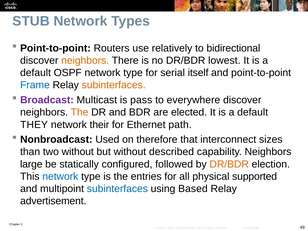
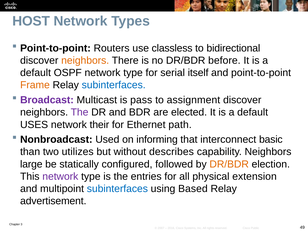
STUB: STUB -> HOST (31, 21)
relatively: relatively -> classless (172, 48)
lowest: lowest -> before (224, 60)
Frame colour: blue -> orange (35, 85)
subinterfaces colour: orange -> blue (114, 85)
everywhere: everywhere -> assignment (193, 100)
The colour: orange -> purple (80, 112)
THEY: THEY -> USES (34, 125)
therefore: therefore -> informing (157, 140)
sizes: sizes -> basic (271, 140)
two without: without -> utilizes (78, 152)
described: described -> describes (171, 152)
network colour: blue -> purple (60, 176)
supported: supported -> extension (255, 176)
